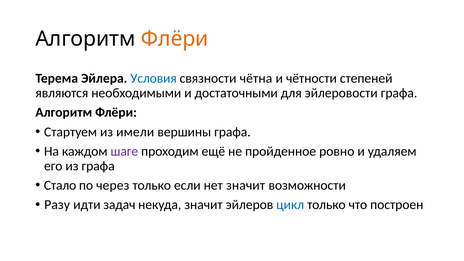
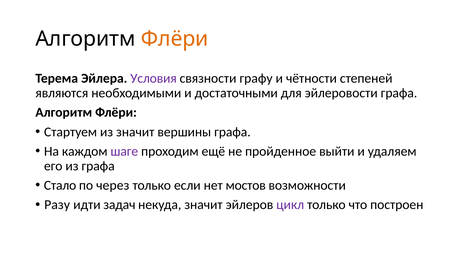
Условия colour: blue -> purple (154, 78)
чётна: чётна -> графу (256, 78)
из имели: имели -> значит (135, 132)
ровно: ровно -> выйти (337, 151)
нет значит: значит -> мостов (246, 185)
цикл colour: blue -> purple (290, 205)
